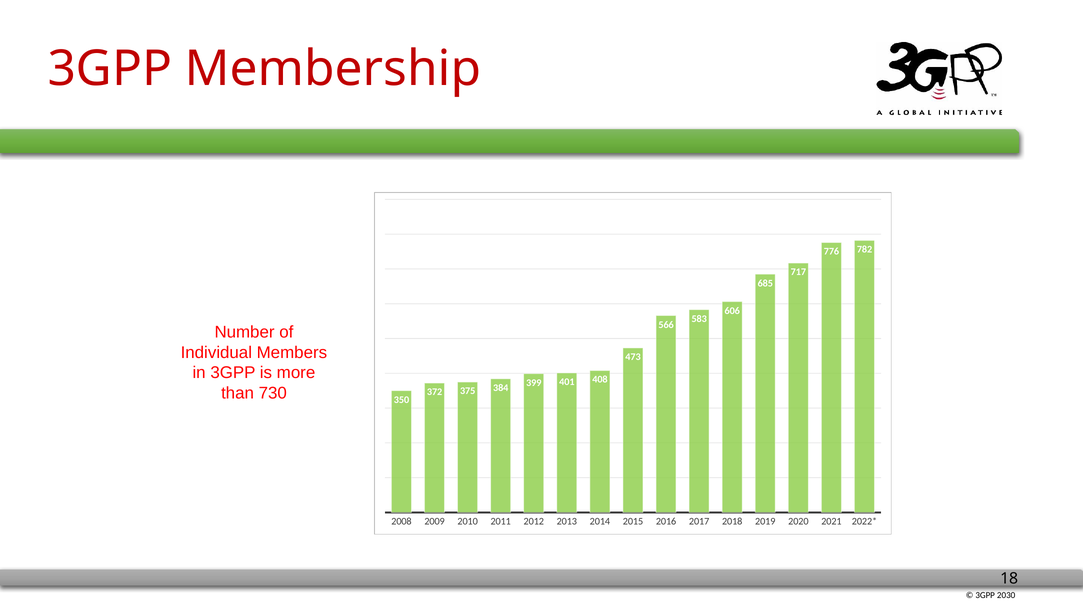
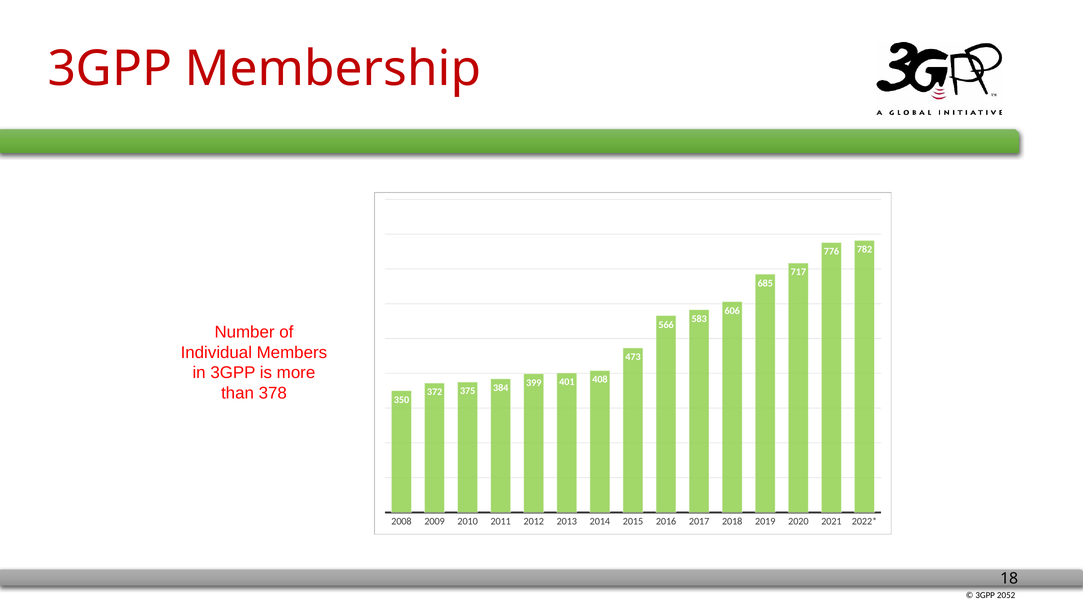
730: 730 -> 378 (273, 393)
2030: 2030 -> 2052 (1006, 595)
